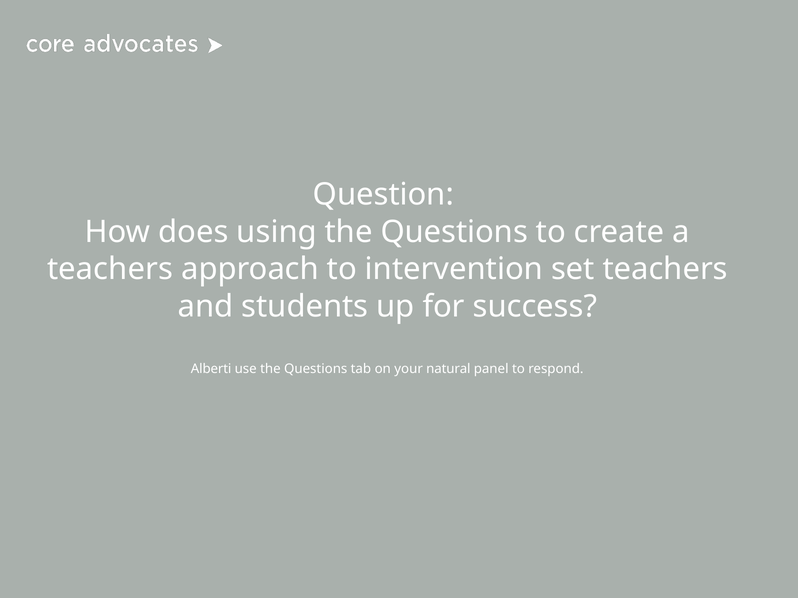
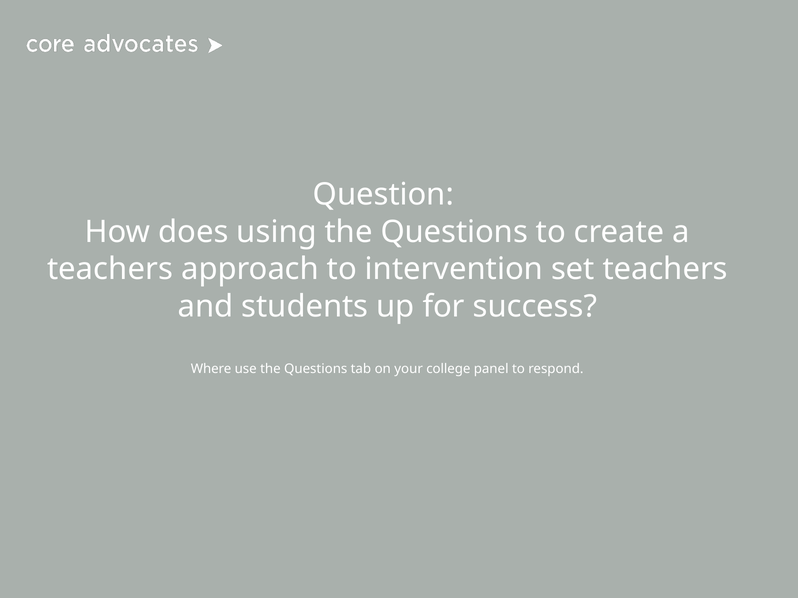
Alberti: Alberti -> Where (211, 369)
natural: natural -> college (448, 369)
